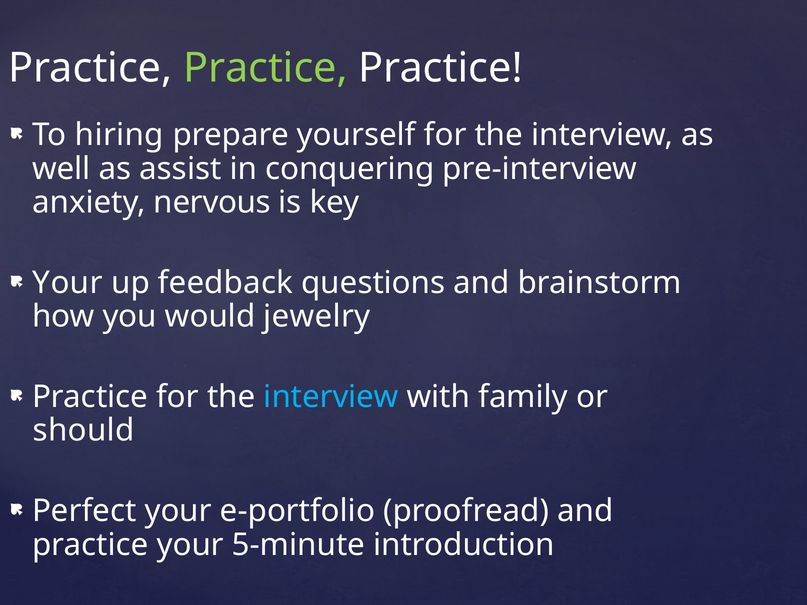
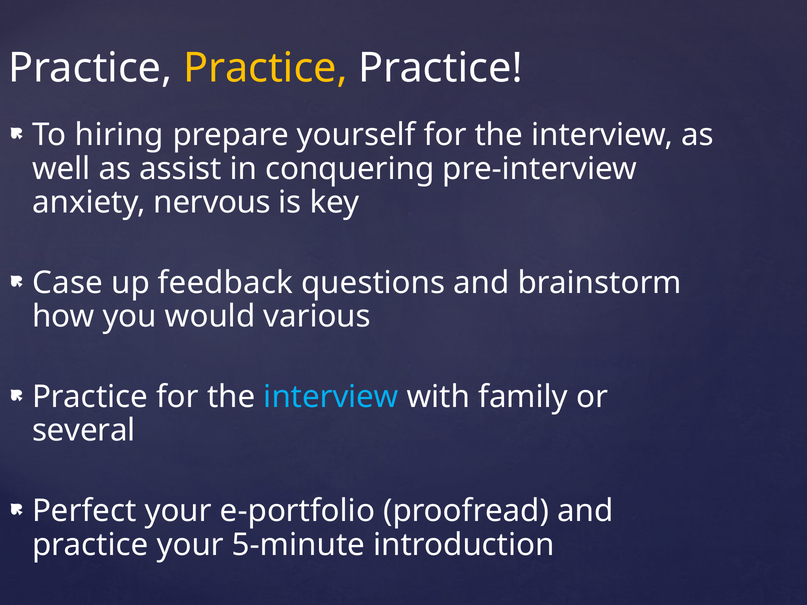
Practice colour: light green -> yellow (265, 68)
Your: Your -> Case (68, 283)
jewelry: jewelry -> various (317, 317)
should: should -> several (84, 431)
